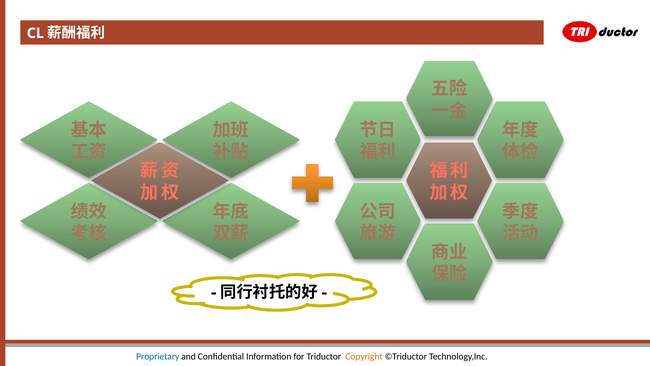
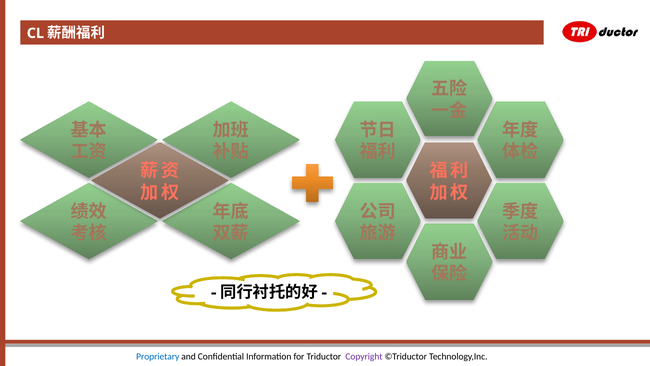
Copyright colour: orange -> purple (364, 356)
